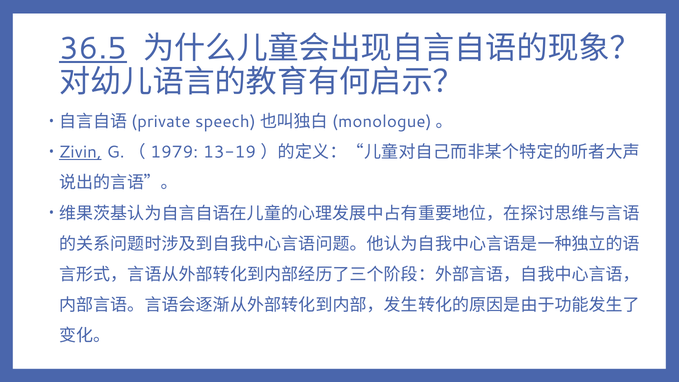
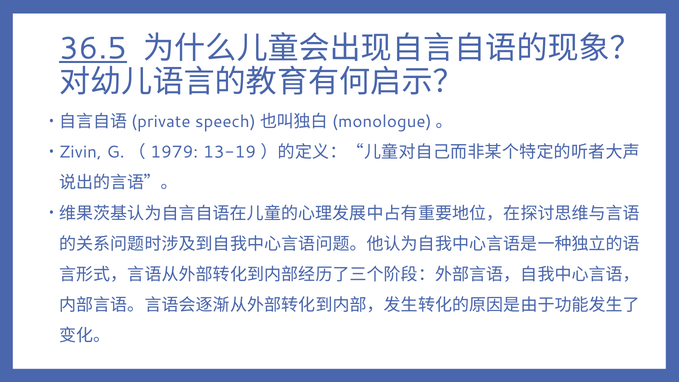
Zivin underline: present -> none (80, 152)
